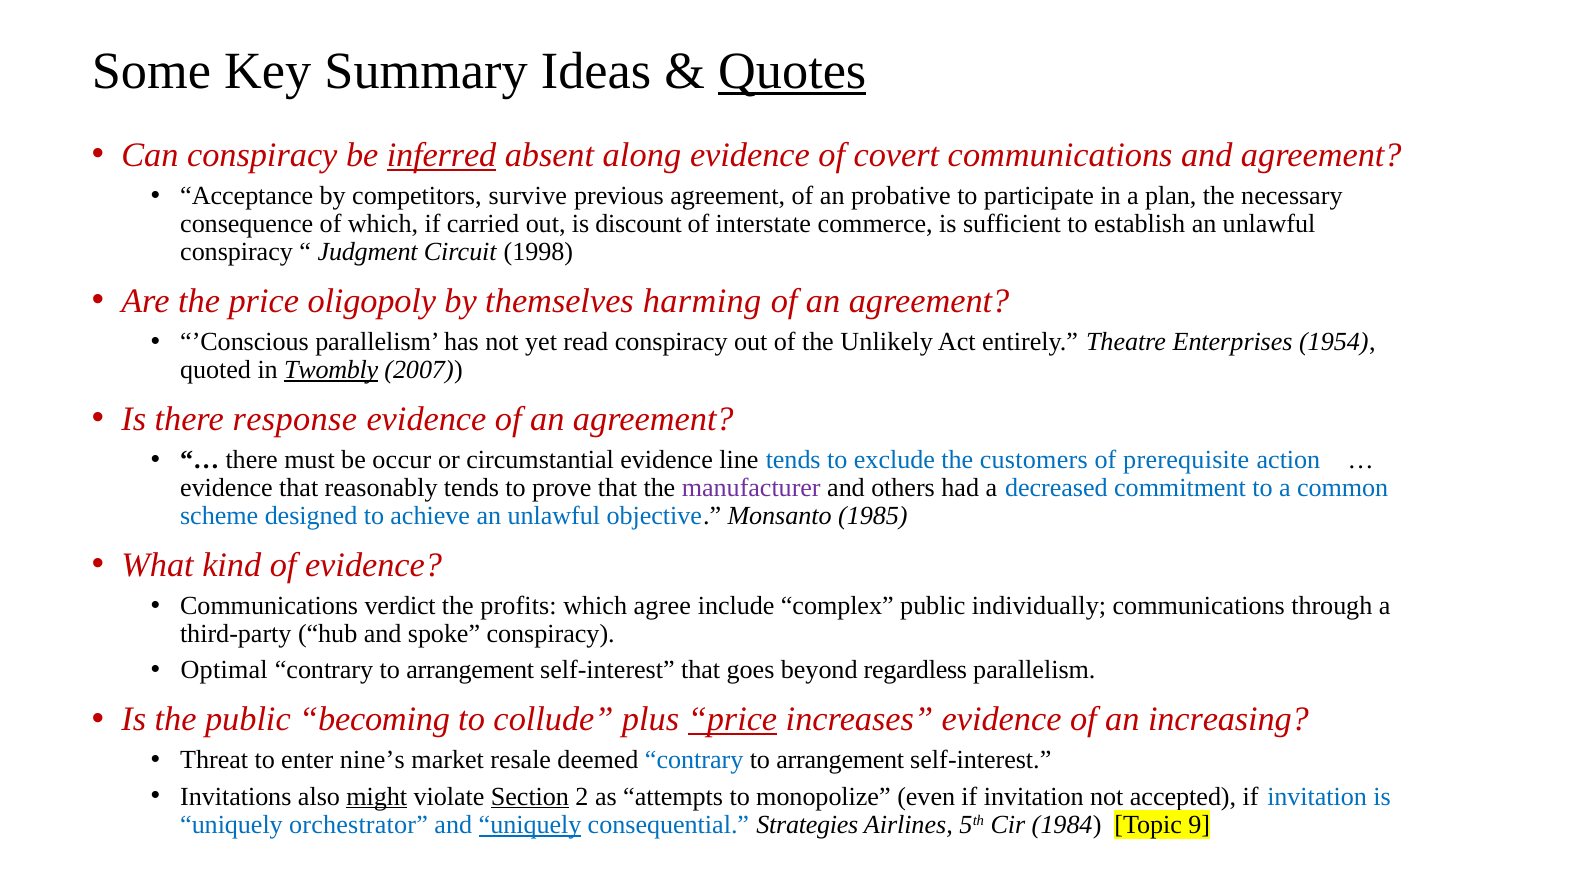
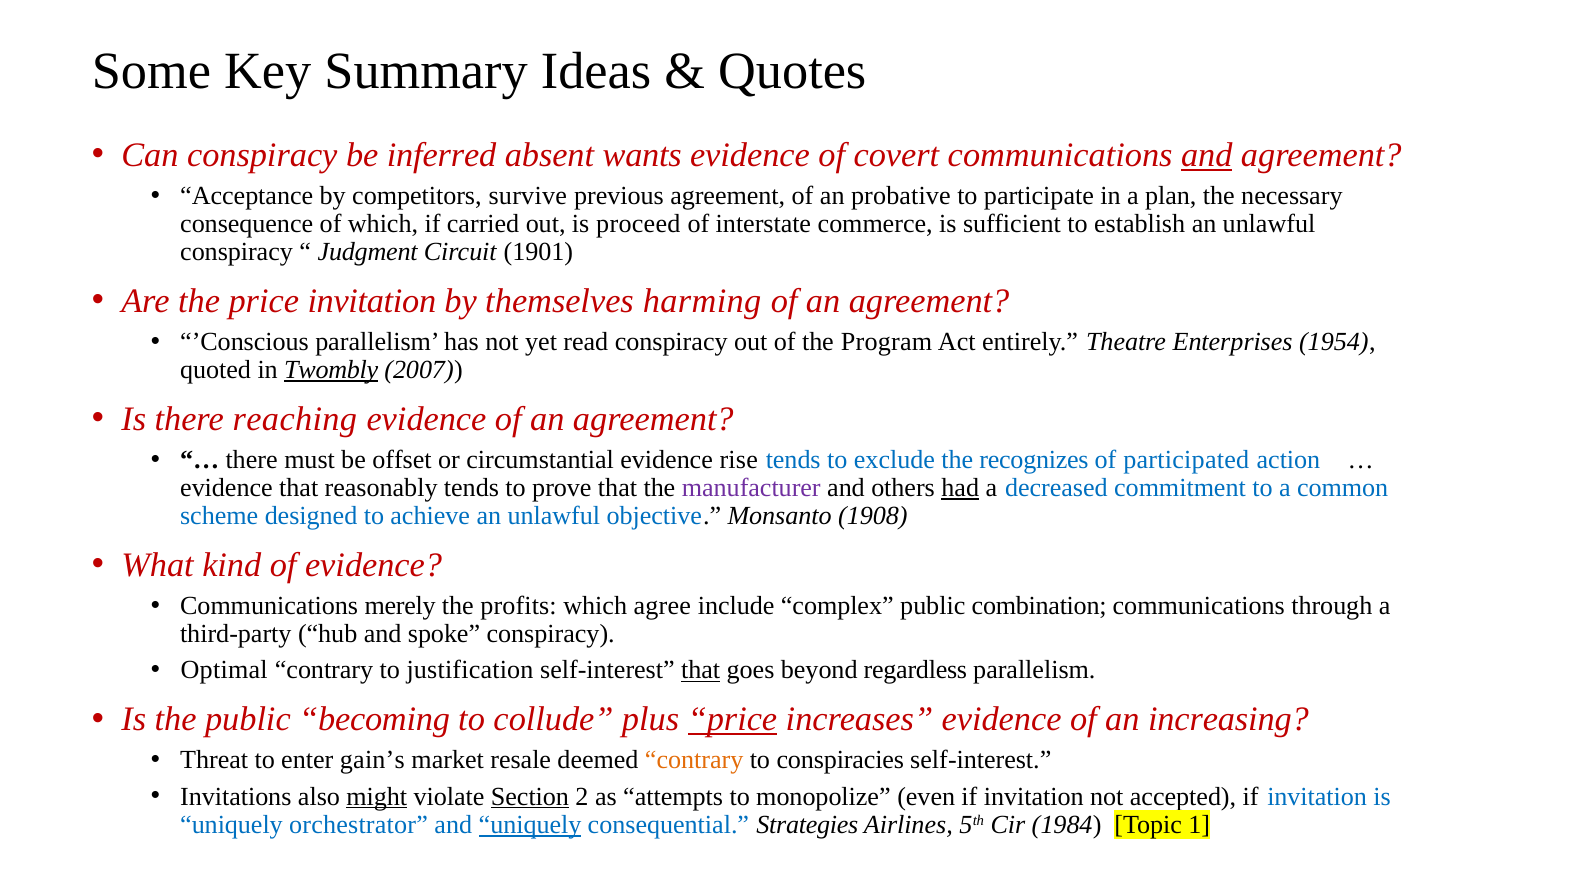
Quotes underline: present -> none (792, 71)
inferred underline: present -> none (442, 155)
along: along -> wants (642, 155)
and underline: none -> present (1207, 155)
discount: discount -> proceed (638, 224)
1998: 1998 -> 1901 (538, 252)
price oligopoly: oligopoly -> invitation (372, 301)
Unlikely: Unlikely -> Program (887, 342)
response: response -> reaching (295, 419)
occur: occur -> offset (402, 460)
line: line -> rise (739, 460)
customers: customers -> recognizes (1034, 460)
prerequisite: prerequisite -> participated (1186, 460)
had underline: none -> present (960, 488)
1985: 1985 -> 1908 (873, 516)
verdict: verdict -> merely (400, 606)
individually: individually -> combination (1039, 606)
arrangement: arrangement -> justification (470, 671)
that underline: none -> present (701, 671)
nine’s: nine’s -> gain’s (372, 761)
contrary colour: blue -> orange (694, 761)
arrangement: arrangement -> conspiracies (840, 761)
9: 9 -> 1 (1199, 825)
